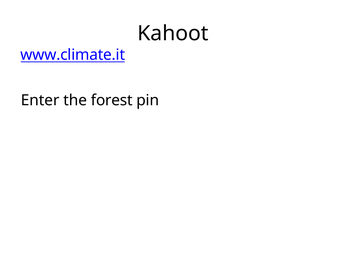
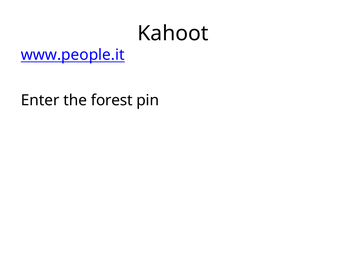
www.climate.it: www.climate.it -> www.people.it (73, 55)
